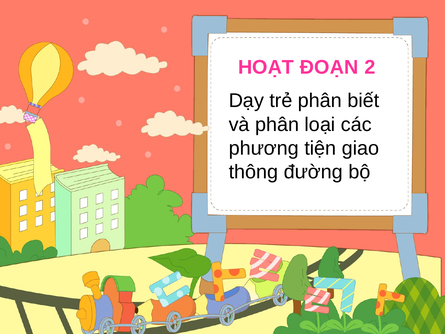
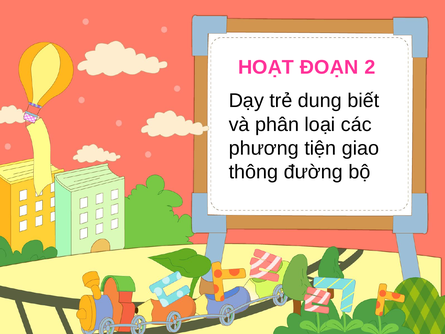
trẻ phân: phân -> dung (320, 101)
